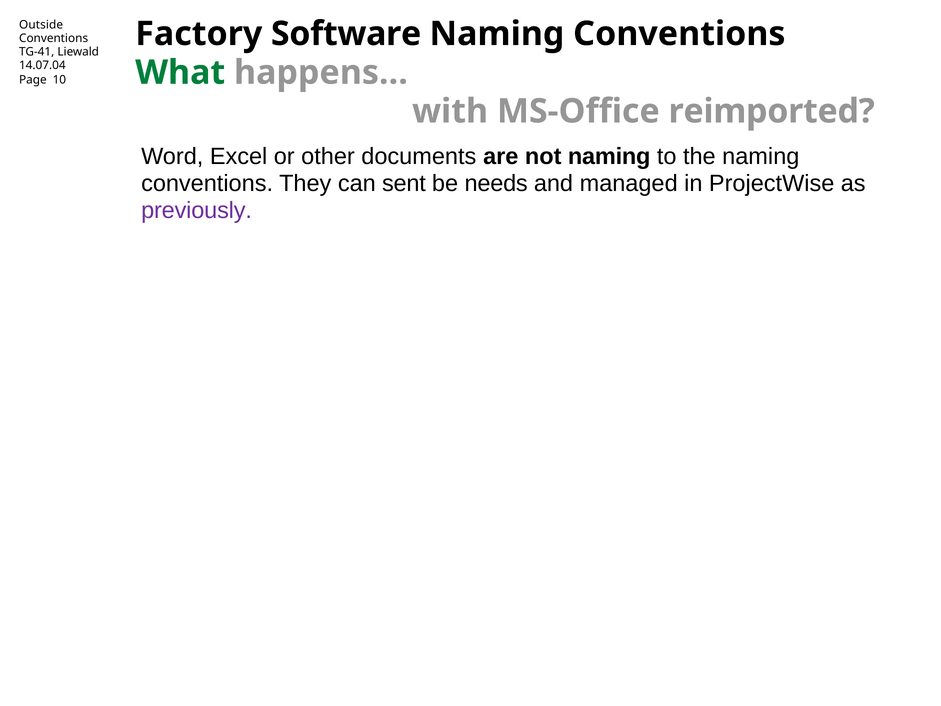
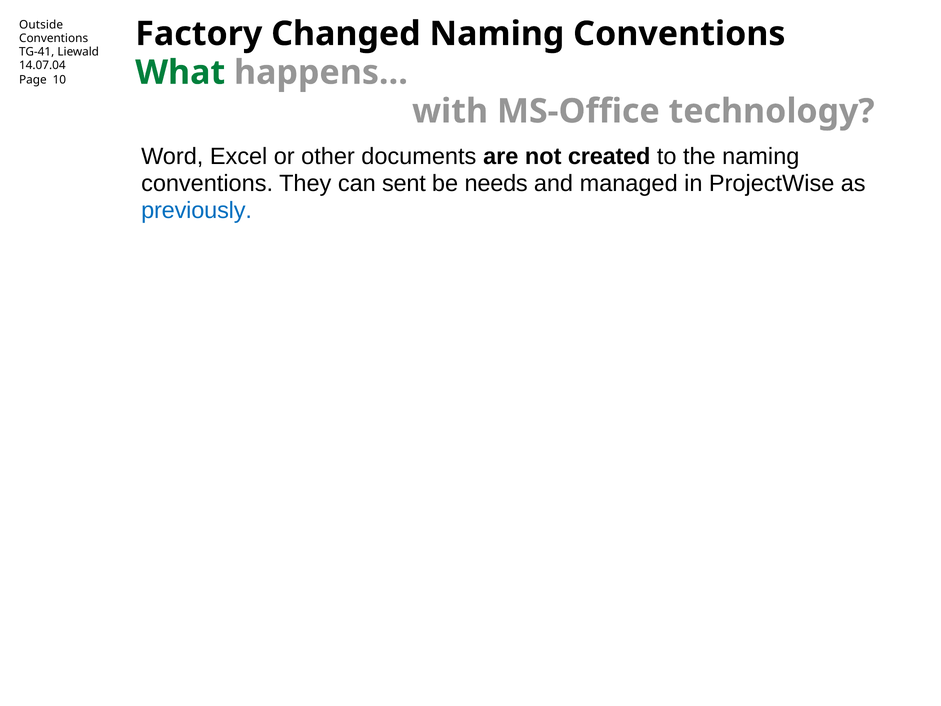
Software: Software -> Changed (346, 34)
reimported: reimported -> technology (772, 111)
not naming: naming -> created (609, 157)
previously colour: purple -> blue (197, 210)
